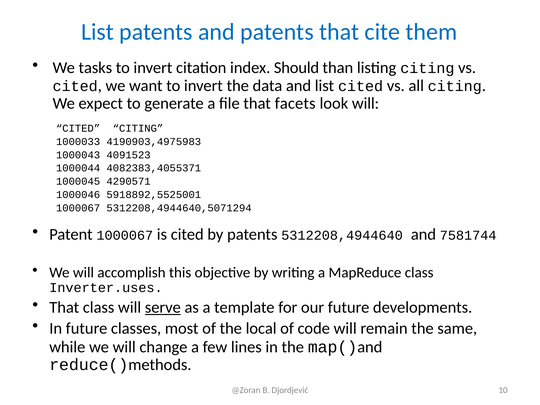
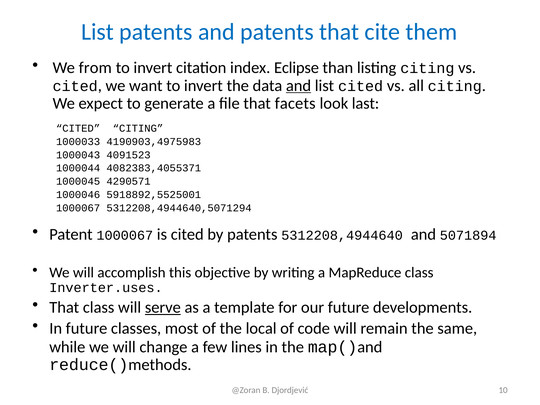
tasks: tasks -> from (95, 68)
Should: Should -> Eclipse (297, 68)
and underline: none -> present (299, 86)
look will: will -> last (366, 103)
7581744: 7581744 -> 5071894 (468, 235)
